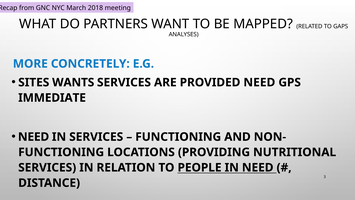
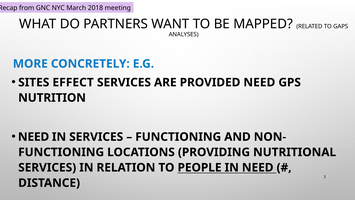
WANTS: WANTS -> EFFECT (73, 82)
IMMEDIATE: IMMEDIATE -> NUTRITION (52, 98)
